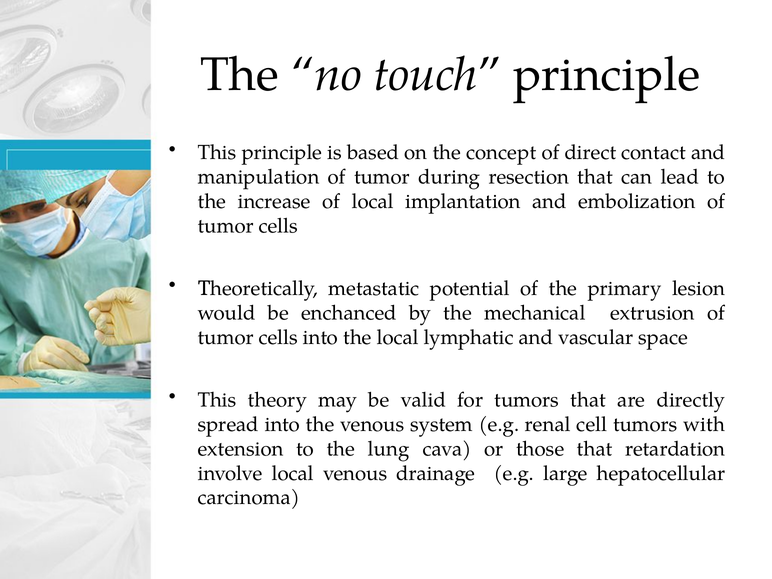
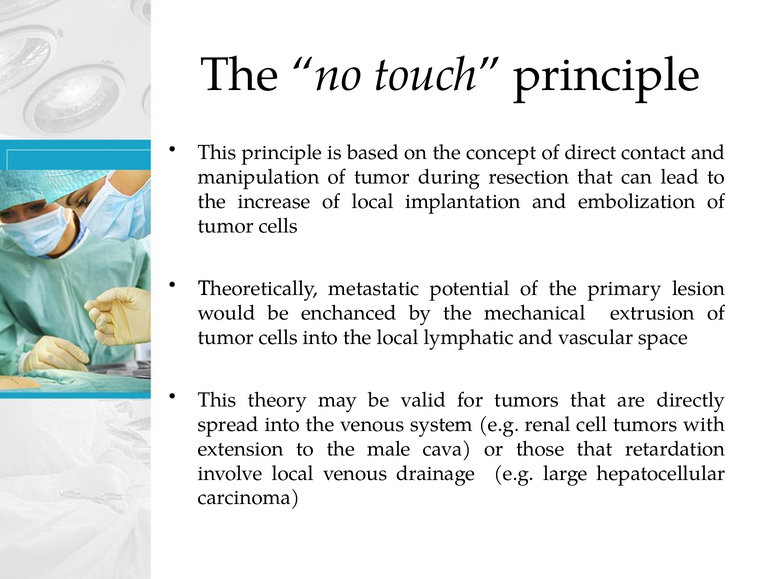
lung: lung -> male (389, 449)
